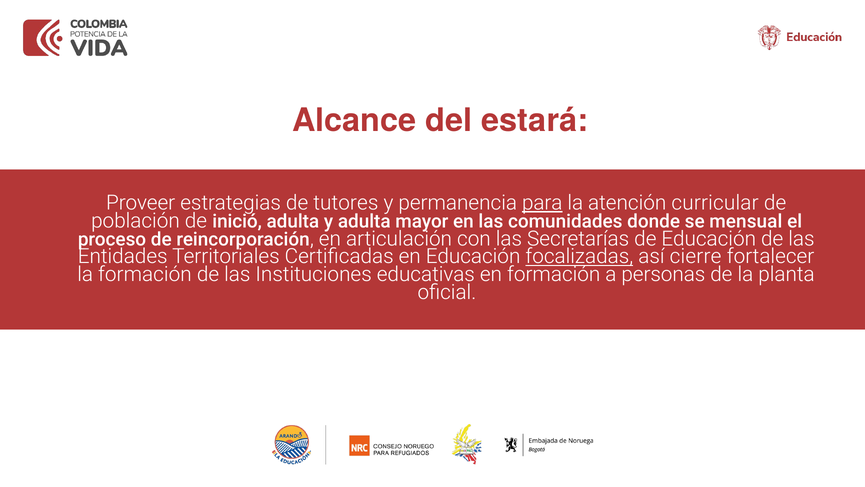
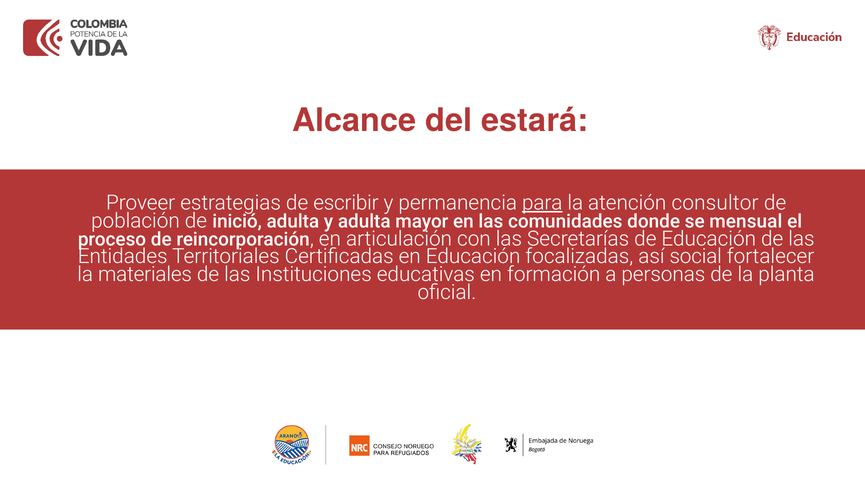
tutores: tutores -> escribir (346, 203)
curricular: curricular -> consultor (715, 203)
focalizadas underline: present -> none (579, 256)
cierre: cierre -> social (696, 256)
la formación: formación -> materiales (145, 274)
